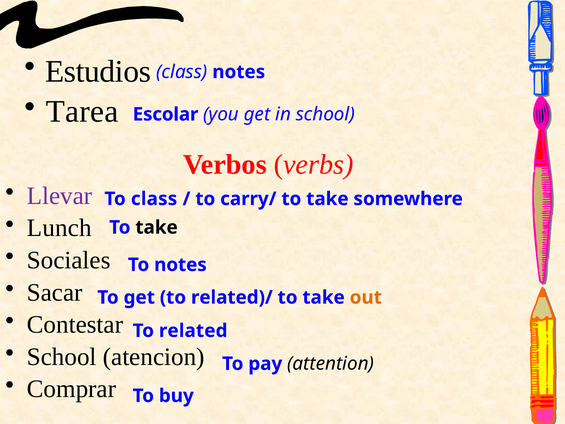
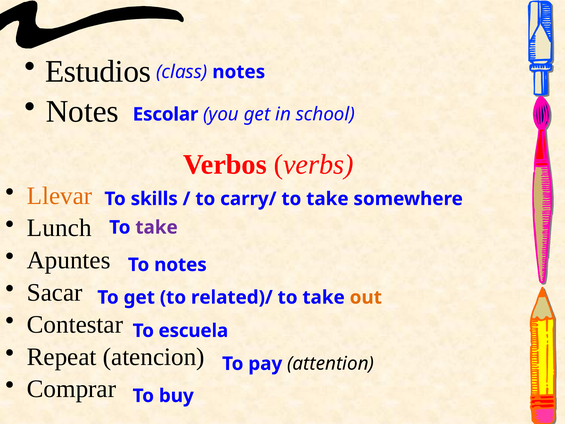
Tarea: Tarea -> Notes (82, 112)
Llevar colour: purple -> orange (60, 196)
To class: class -> skills (154, 199)
take colour: black -> purple (157, 227)
Sociales: Sociales -> Apuntes (69, 260)
related: related -> escuela (193, 331)
School: School -> Repeat (62, 357)
